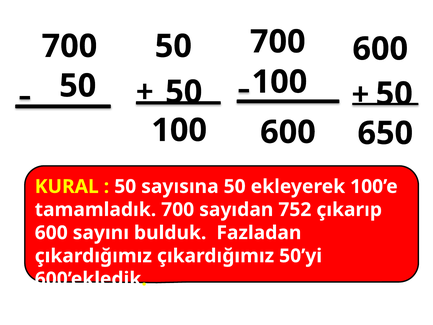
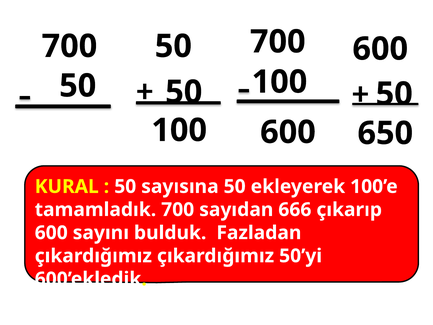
752: 752 -> 666 (295, 210)
